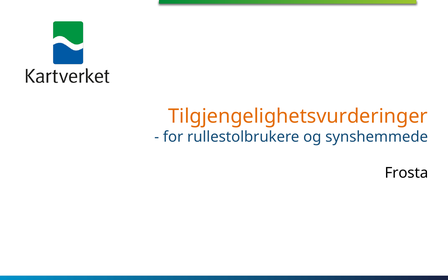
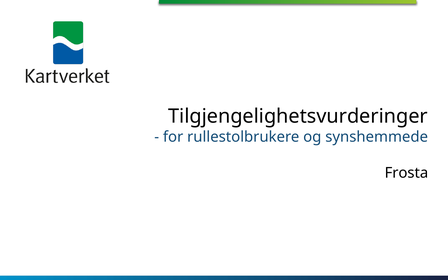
Tilgjengelighetsvurderinger colour: orange -> black (298, 116)
